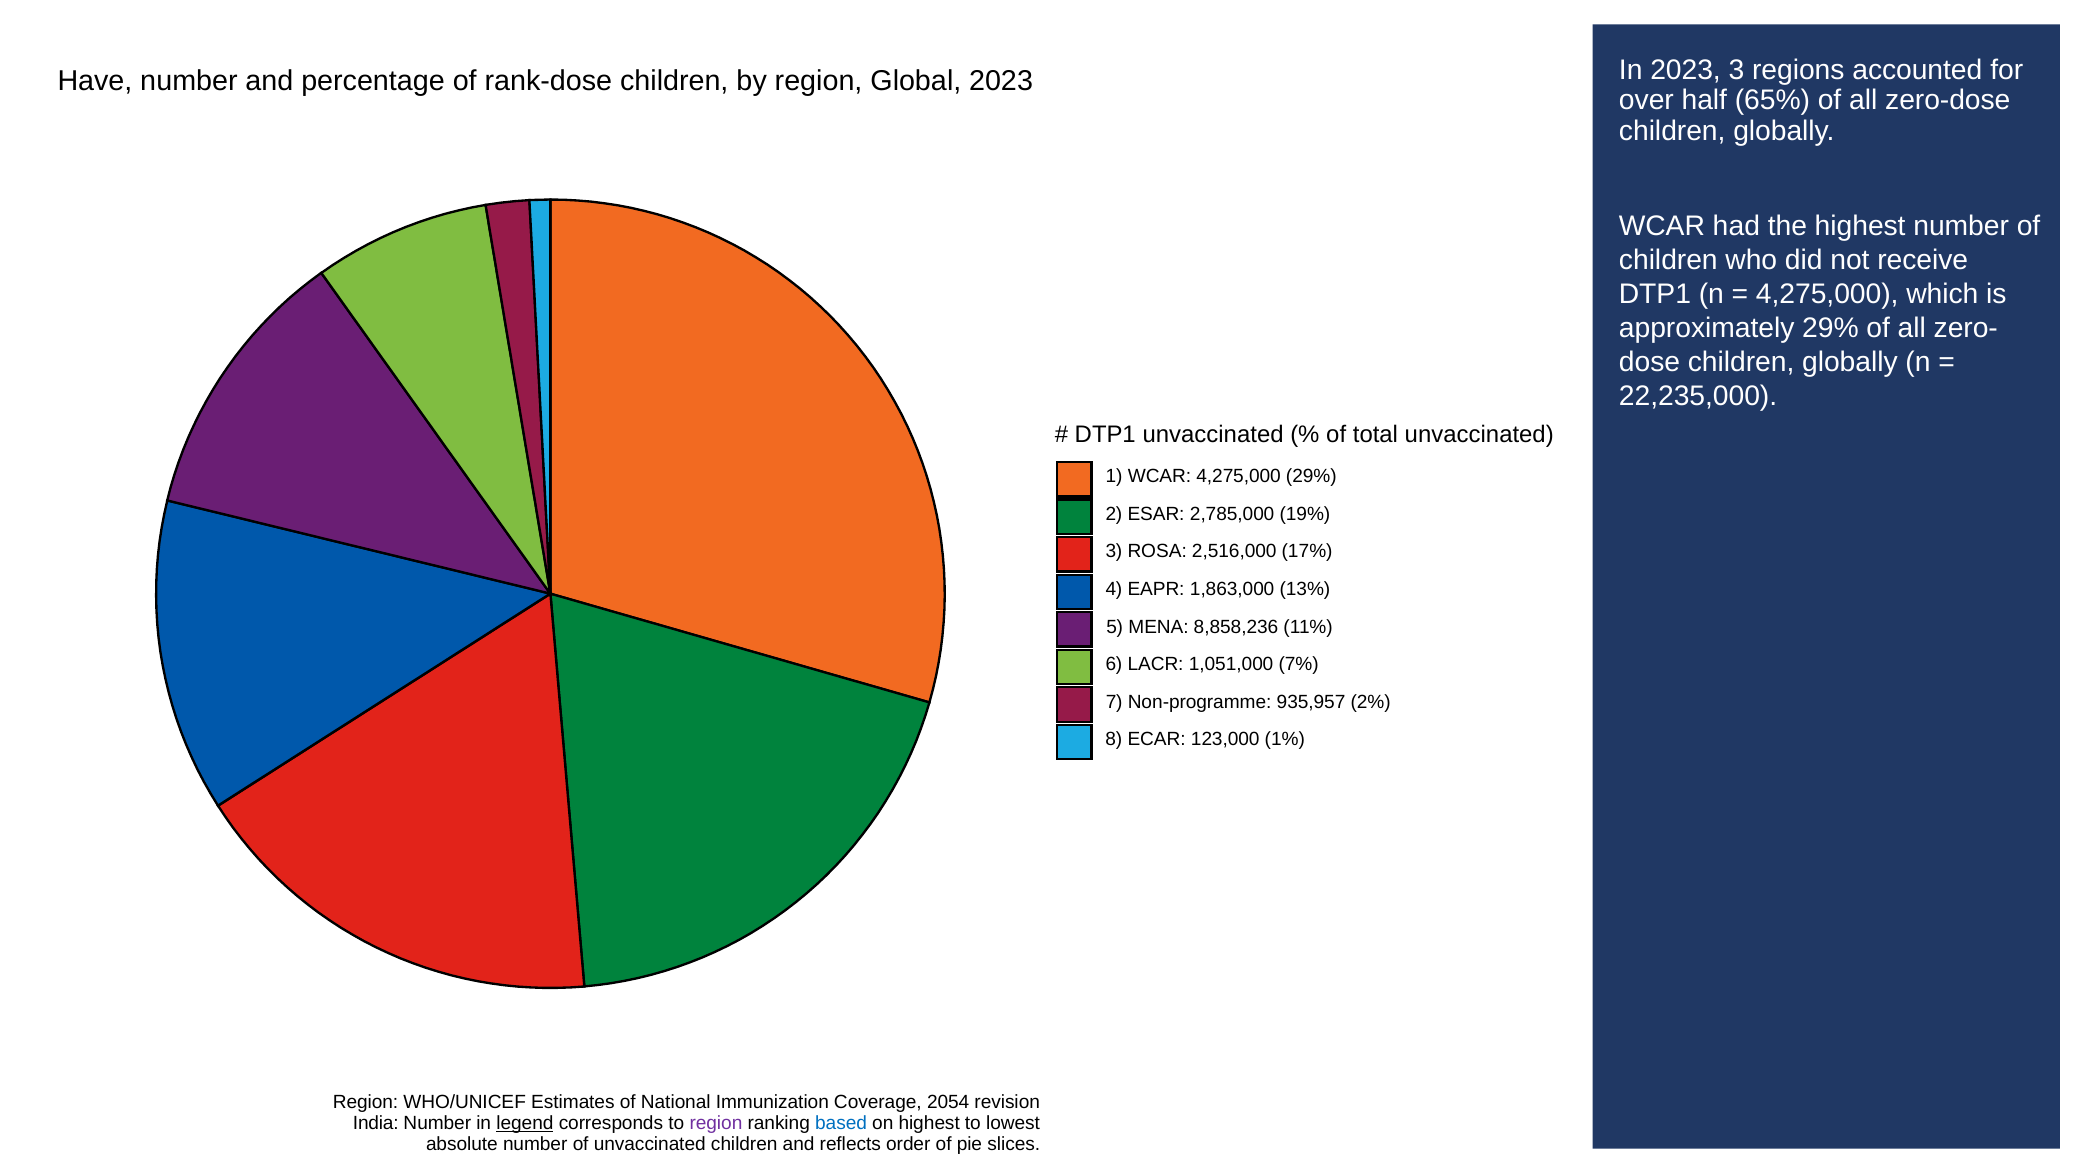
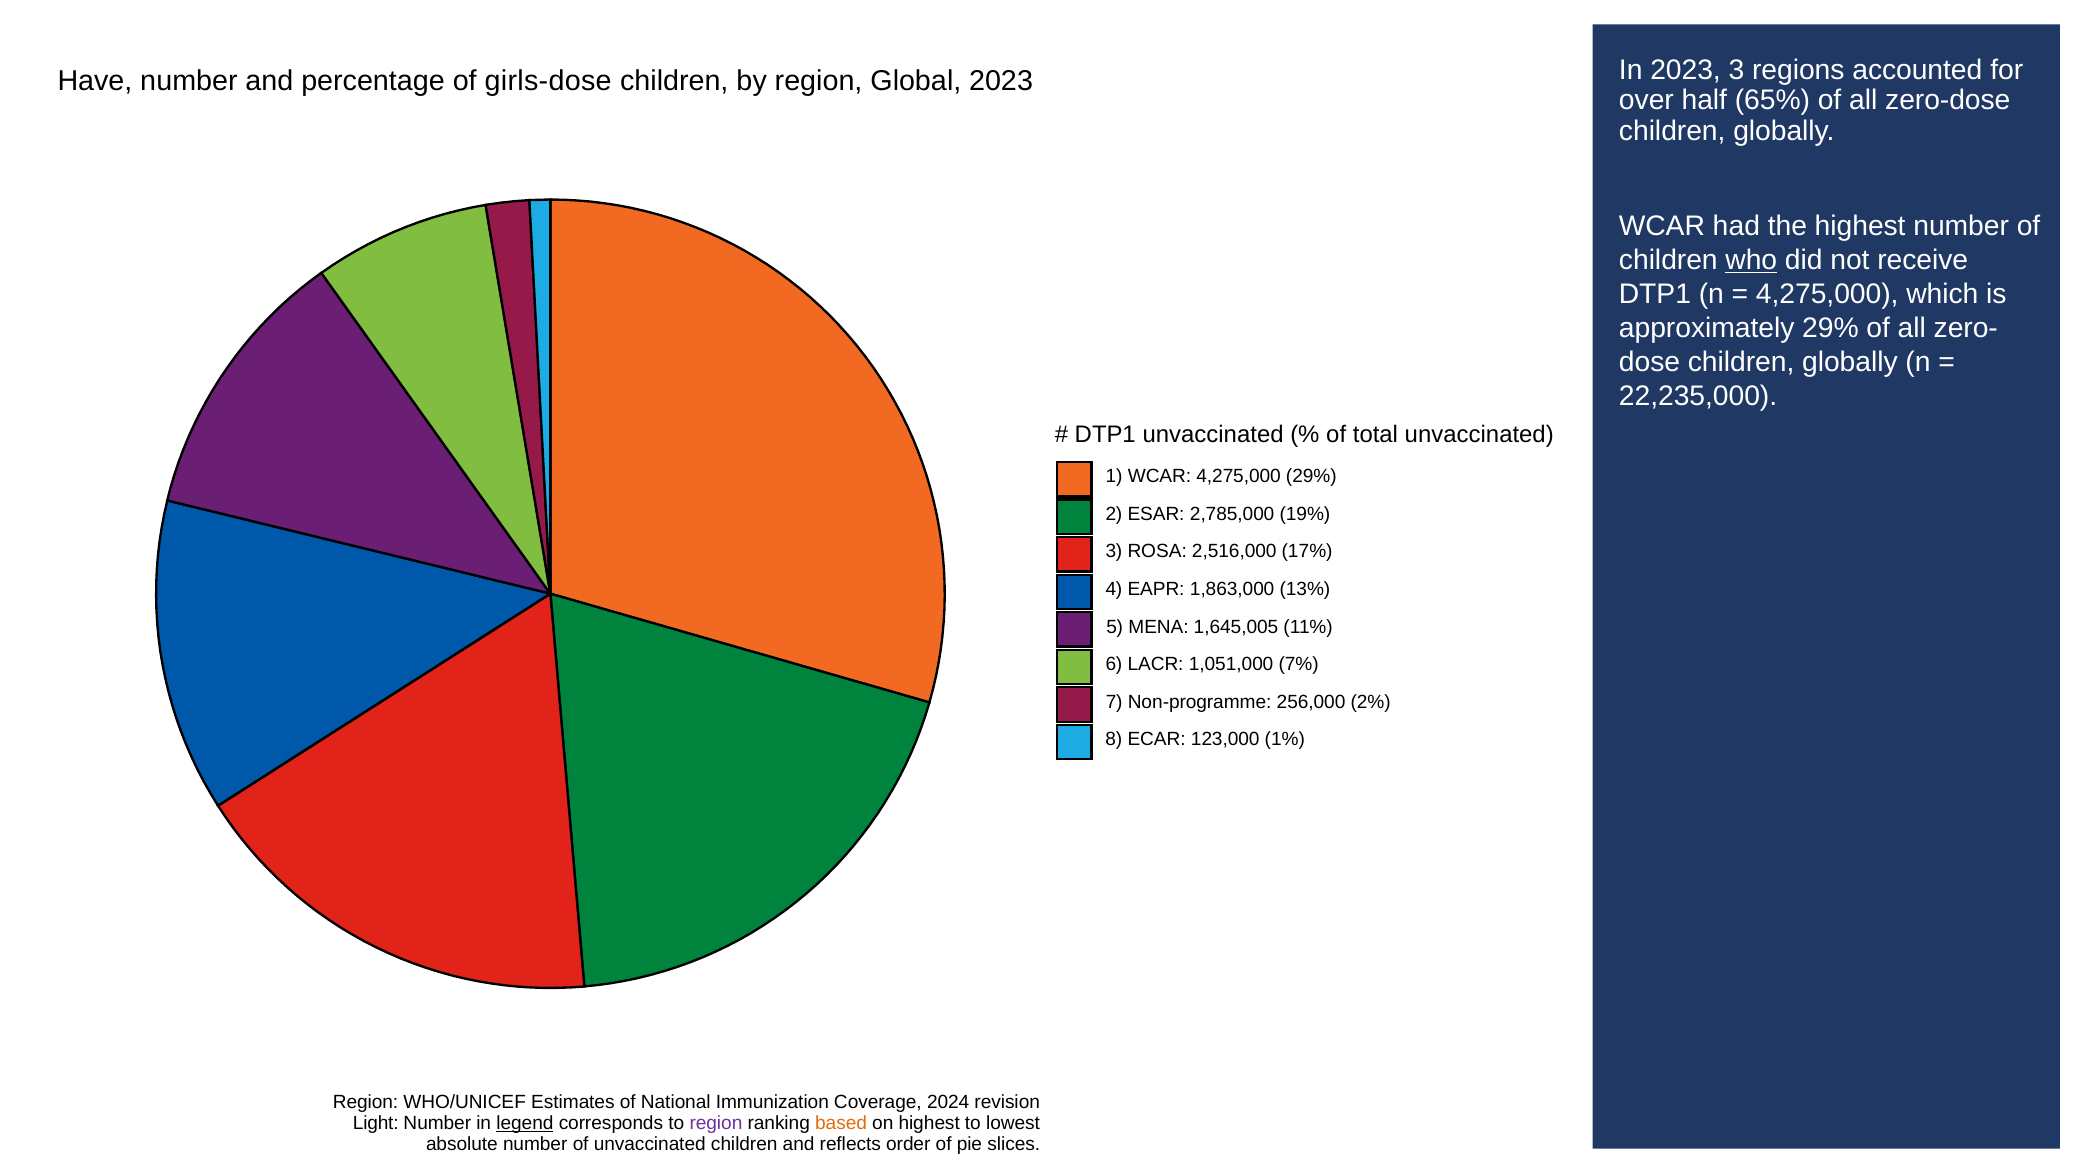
rank-dose: rank-dose -> girls-dose (548, 81)
who underline: none -> present (1751, 260)
8,858,236: 8,858,236 -> 1,645,005 (1236, 627)
935,957: 935,957 -> 256,000 (1311, 702)
2054: 2054 -> 2024 (948, 1103)
India: India -> Light (376, 1124)
based colour: blue -> orange (841, 1124)
